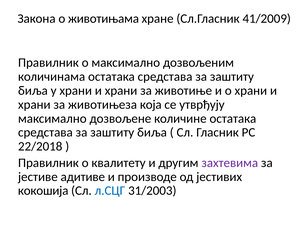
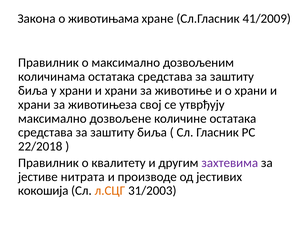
која: која -> свој (151, 105)
адитиве: адитиве -> нитрата (83, 177)
л.СЦГ colour: blue -> orange (110, 191)
